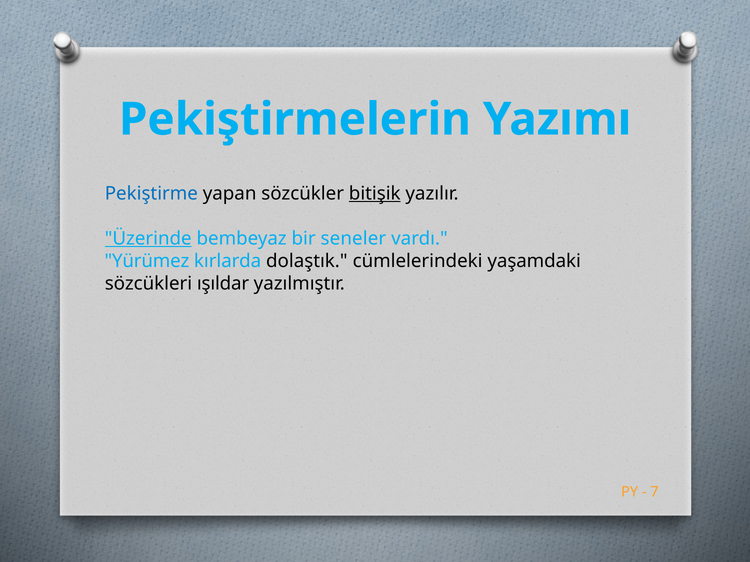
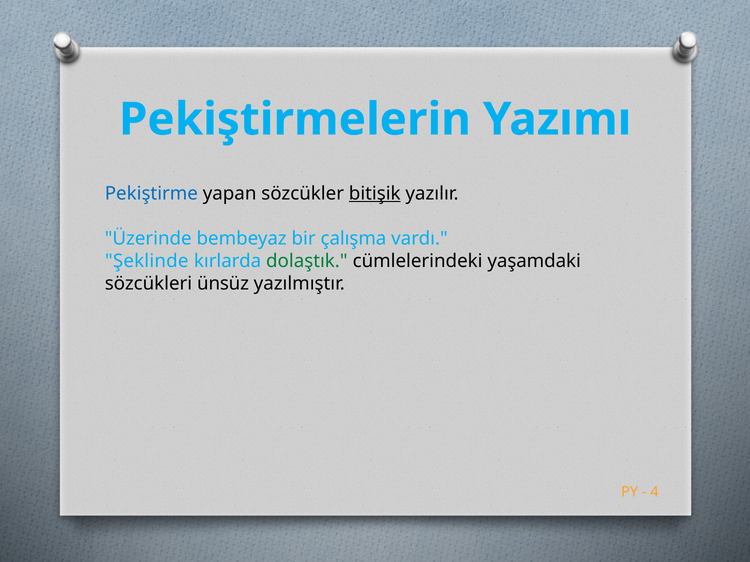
Üzerinde underline: present -> none (148, 239)
seneler: seneler -> çalışma (353, 239)
Yürümez: Yürümez -> Şeklinde (147, 261)
dolaştık colour: black -> green (307, 261)
ışıldar: ışıldar -> ünsüz (223, 284)
7: 7 -> 4 (655, 492)
